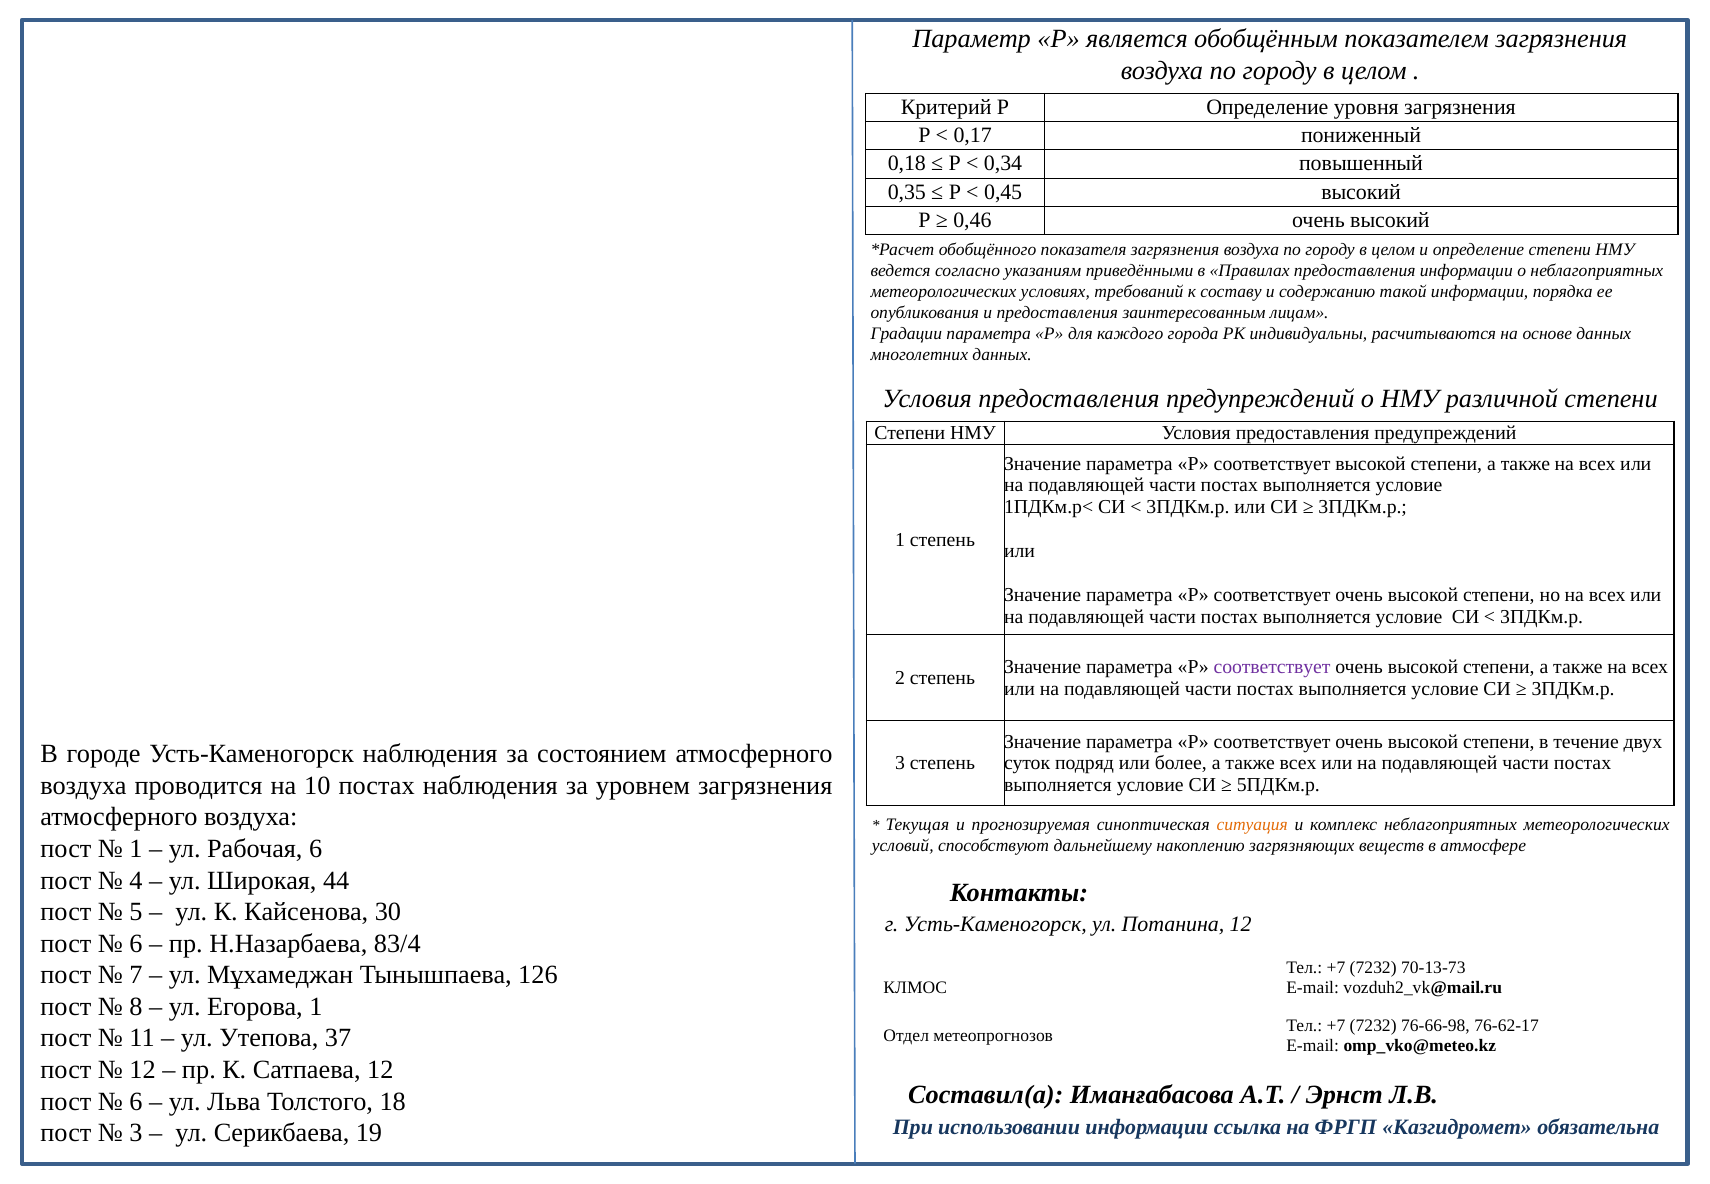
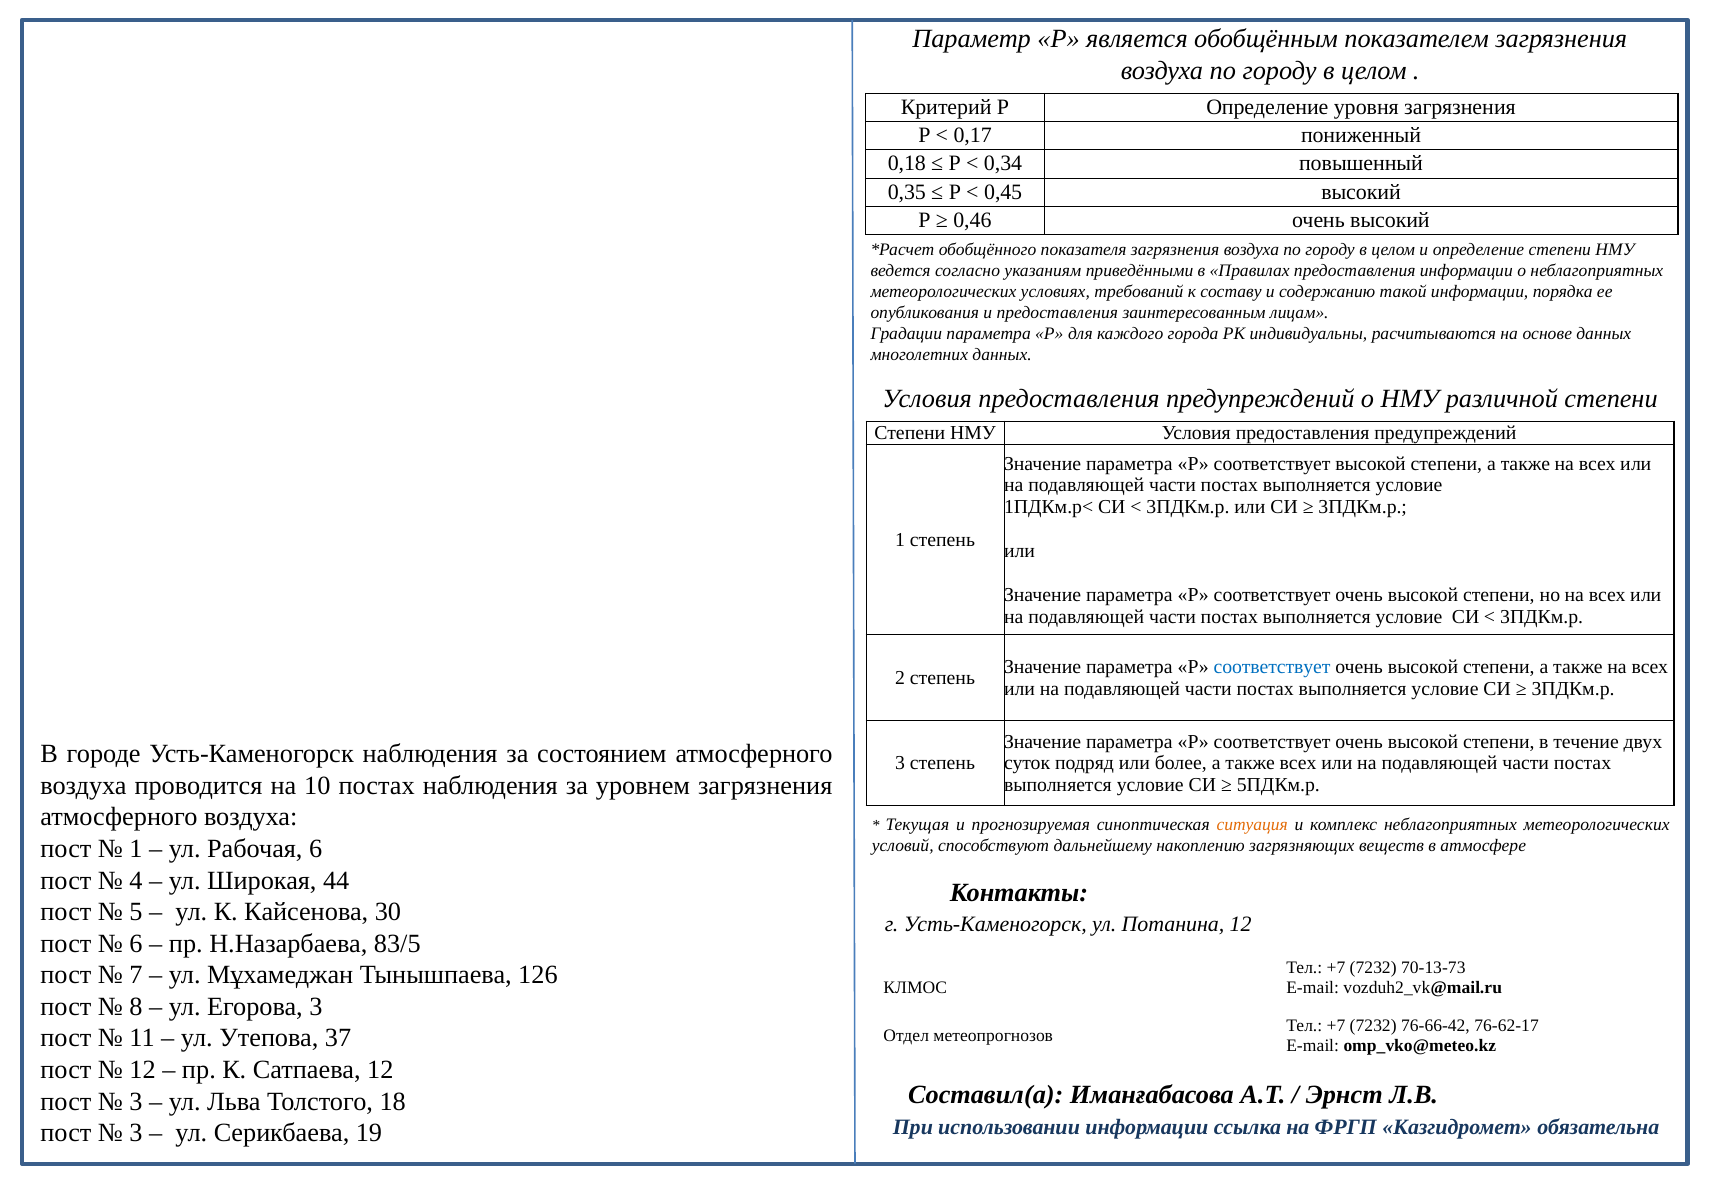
соответствует colour: purple -> blue (1272, 667)
83/4: 83/4 -> 83/5 (397, 943)
Егорова 1: 1 -> 3 (316, 1007)
76-66-98: 76-66-98 -> 76-66-42 (1435, 1026)
6: 6 -> 3 (136, 1101)
